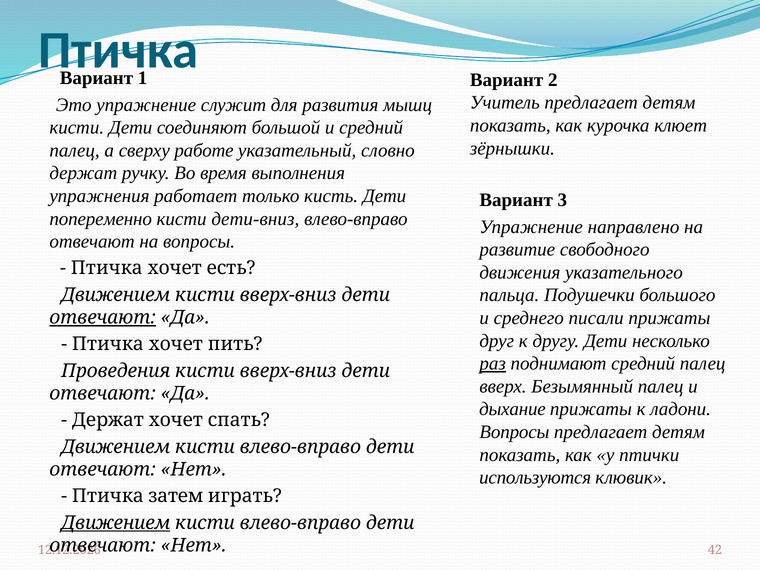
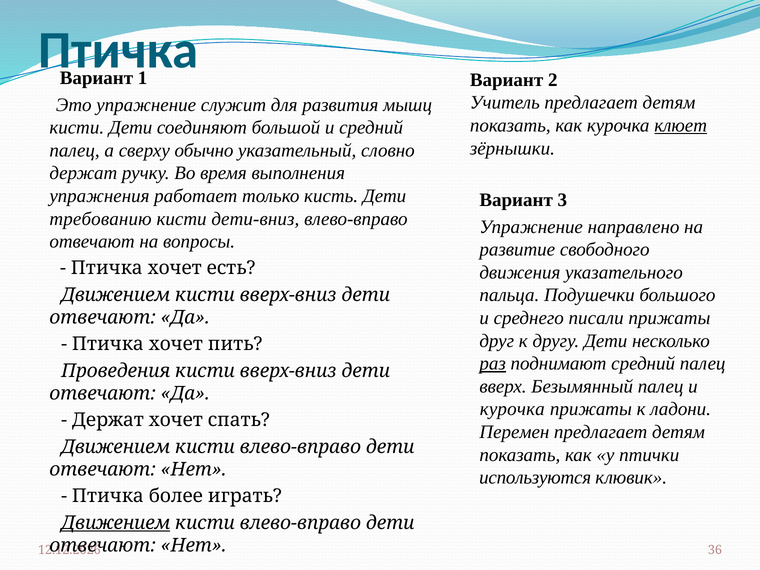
клюет underline: none -> present (681, 125)
работе: работе -> обычно (204, 150)
попеременно: попеременно -> требованию (101, 219)
отвечают underline: present -> none (103, 318)
дыхание: дыхание -> курочка (512, 409)
Вопросы: Вопросы -> Перемен (514, 432)
затем: затем -> более (176, 496)
42: 42 -> 36 (715, 550)
